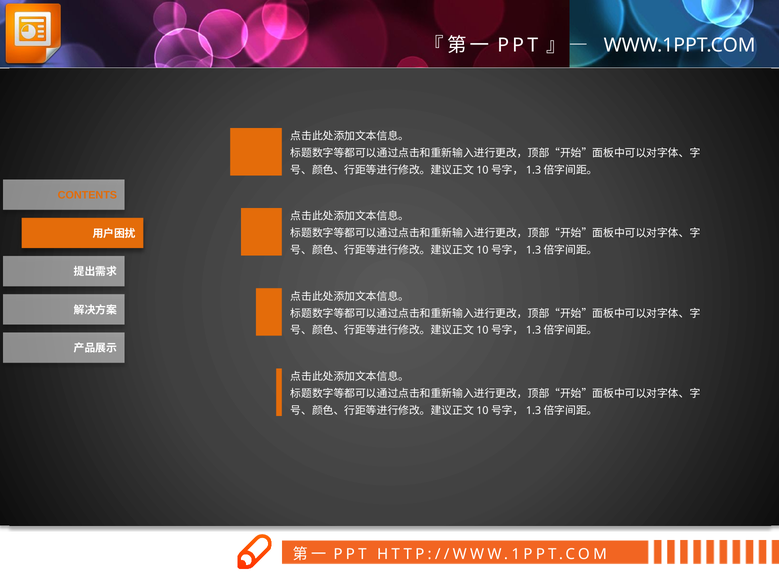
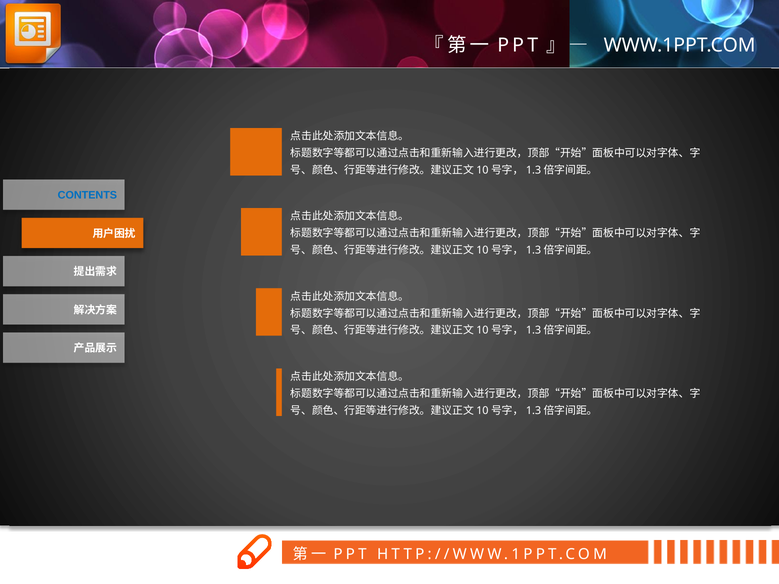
CONTENTS colour: orange -> blue (87, 195)
